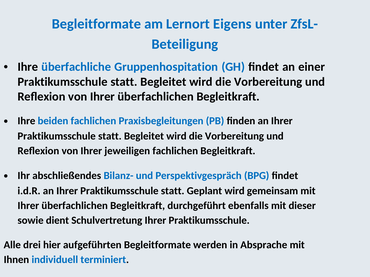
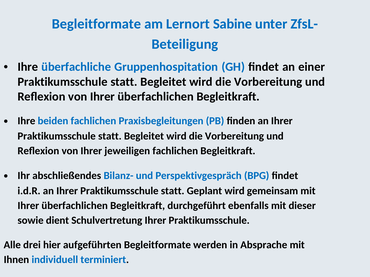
Eigens: Eigens -> Sabine (233, 24)
